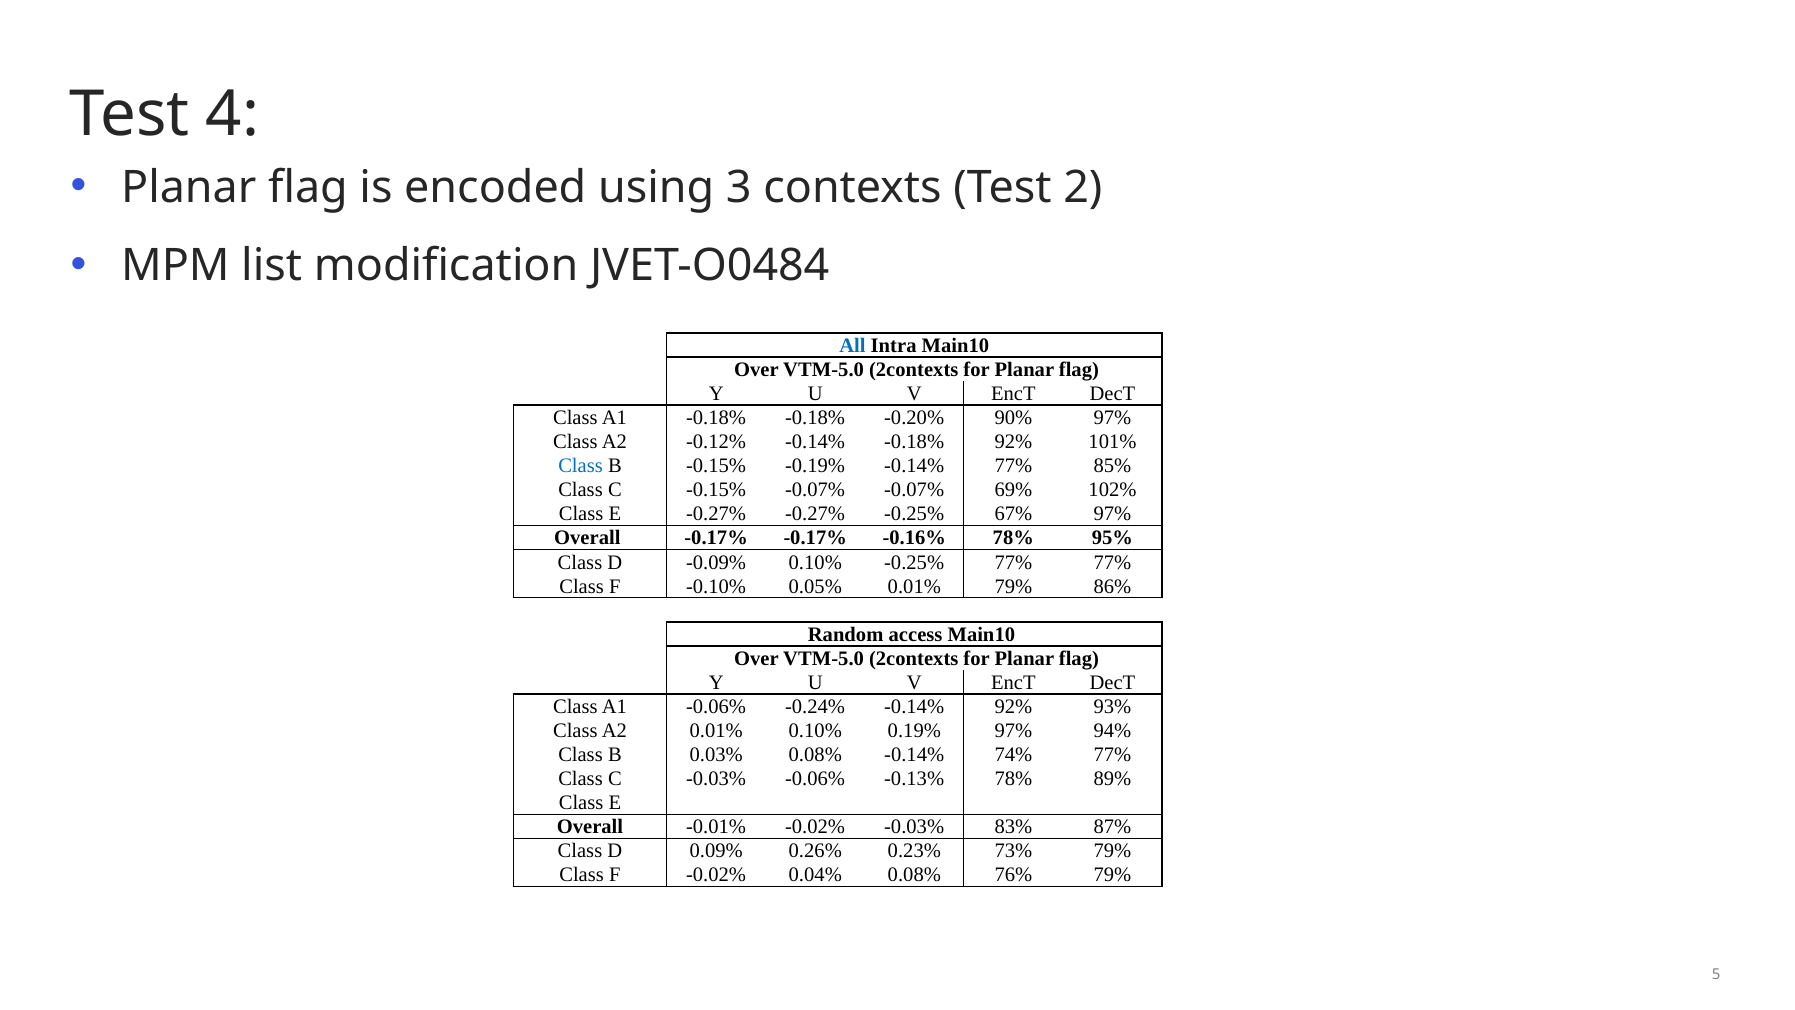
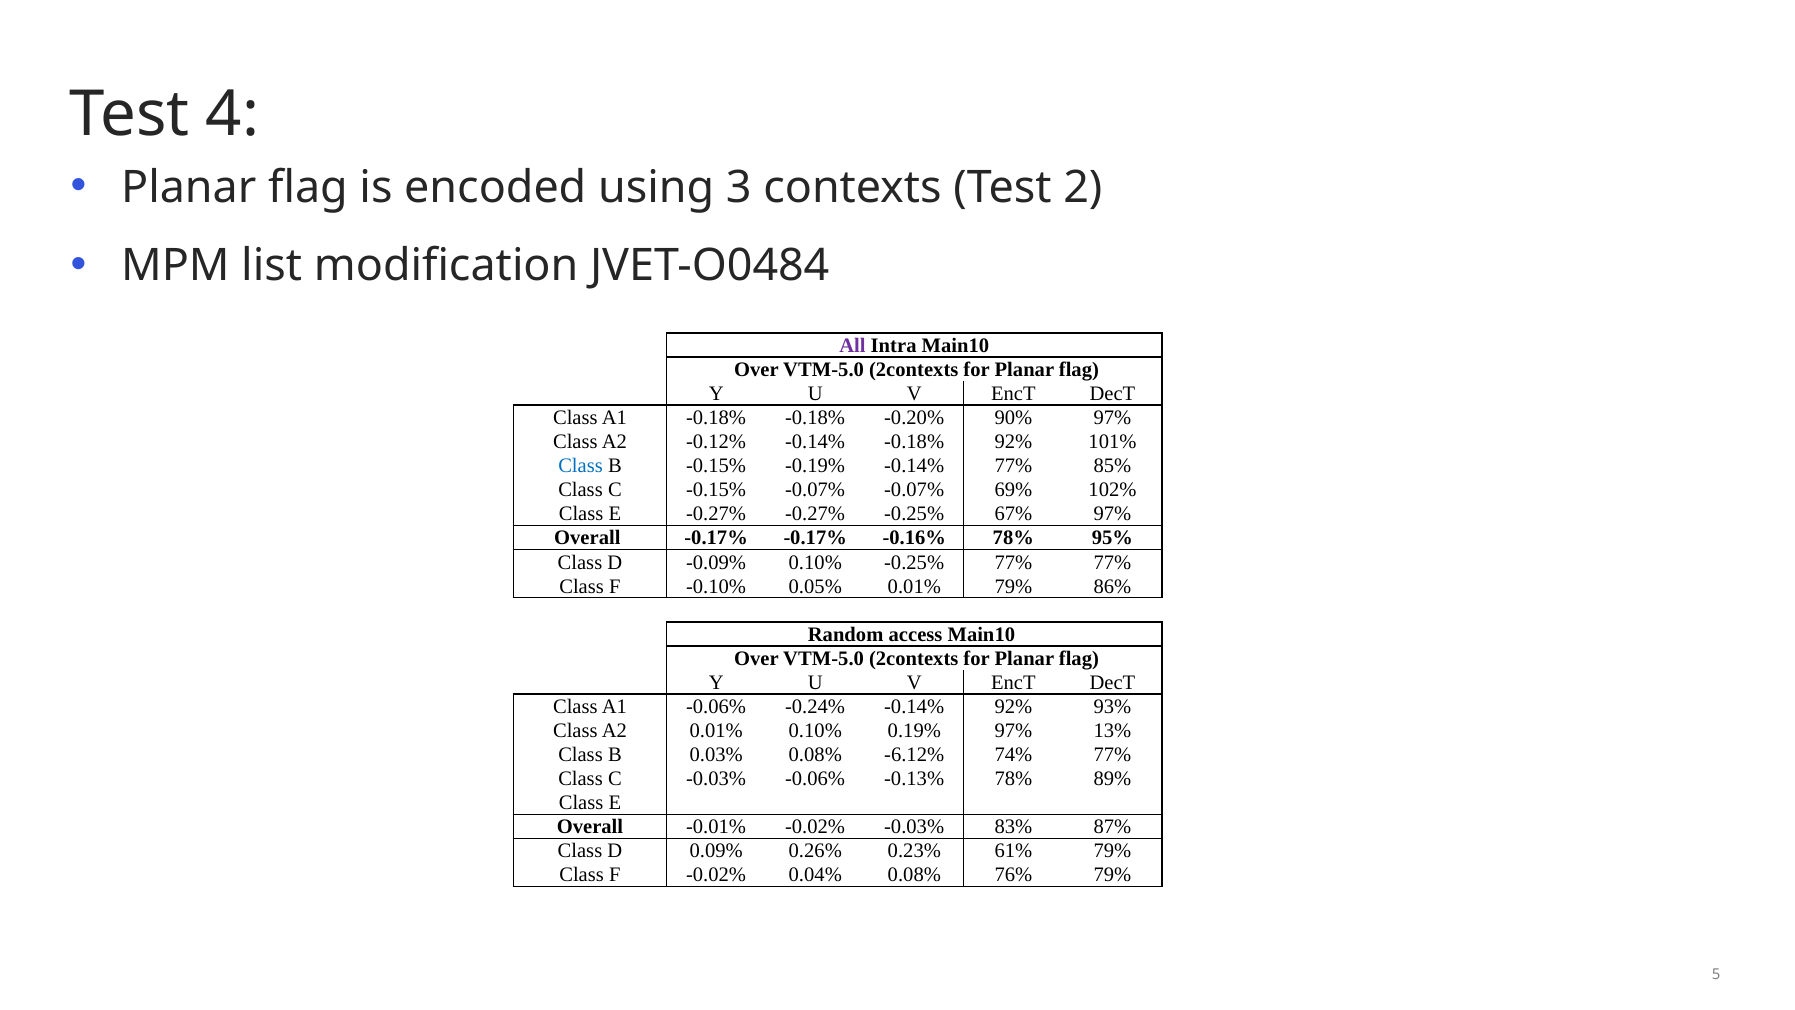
All colour: blue -> purple (852, 346)
94%: 94% -> 13% (1112, 731)
0.08% -0.14%: -0.14% -> -6.12% (914, 755)
73%: 73% -> 61% (1013, 851)
